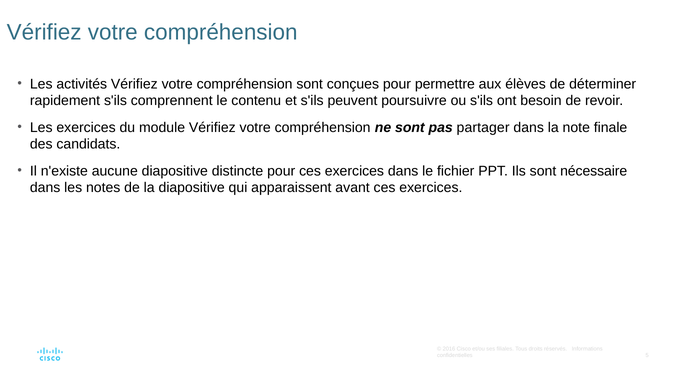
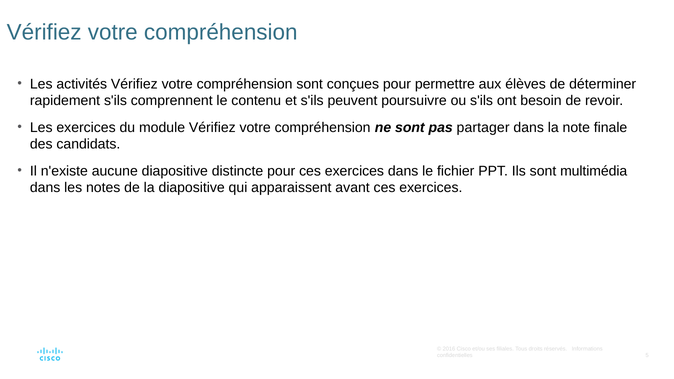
nécessaire: nécessaire -> multimédia (594, 171)
